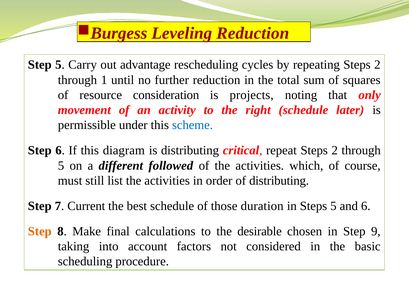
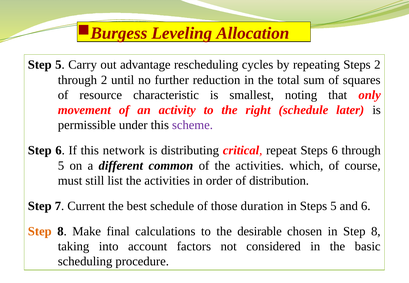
Leveling Reduction: Reduction -> Allocation (253, 33)
through 1: 1 -> 2 (104, 80)
consideration: consideration -> characteristic (166, 95)
projects: projects -> smallest (252, 95)
scheme colour: blue -> purple (192, 125)
diagram: diagram -> network (124, 151)
repeat Steps 2: 2 -> 6 (335, 151)
followed: followed -> common (171, 166)
of distributing: distributing -> distribution (279, 181)
in Step 9: 9 -> 8 (376, 231)
